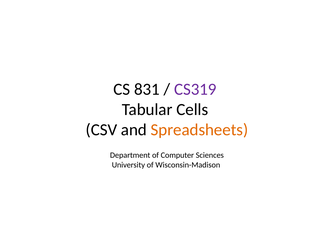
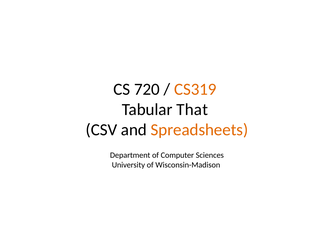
831: 831 -> 720 (147, 89)
CS319 colour: purple -> orange (195, 89)
Cells: Cells -> That (192, 110)
